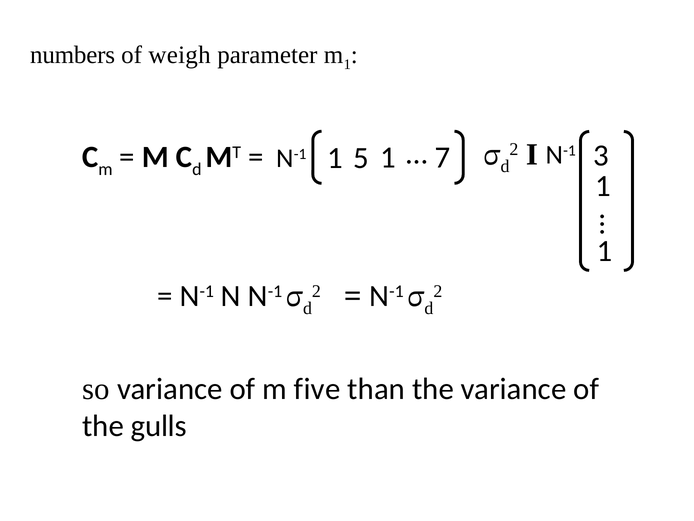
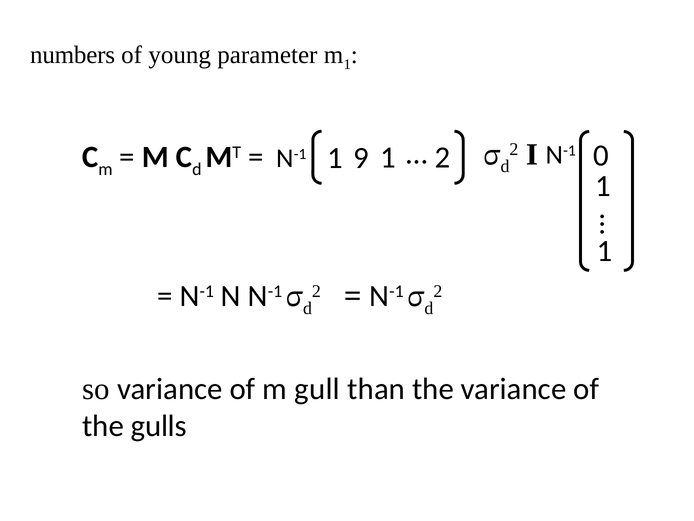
weigh: weigh -> young (180, 55)
5: 5 -> 9 (361, 158)
7: 7 -> 2 (443, 158)
3: 3 -> 0 (601, 155)
five: five -> gull (317, 388)
